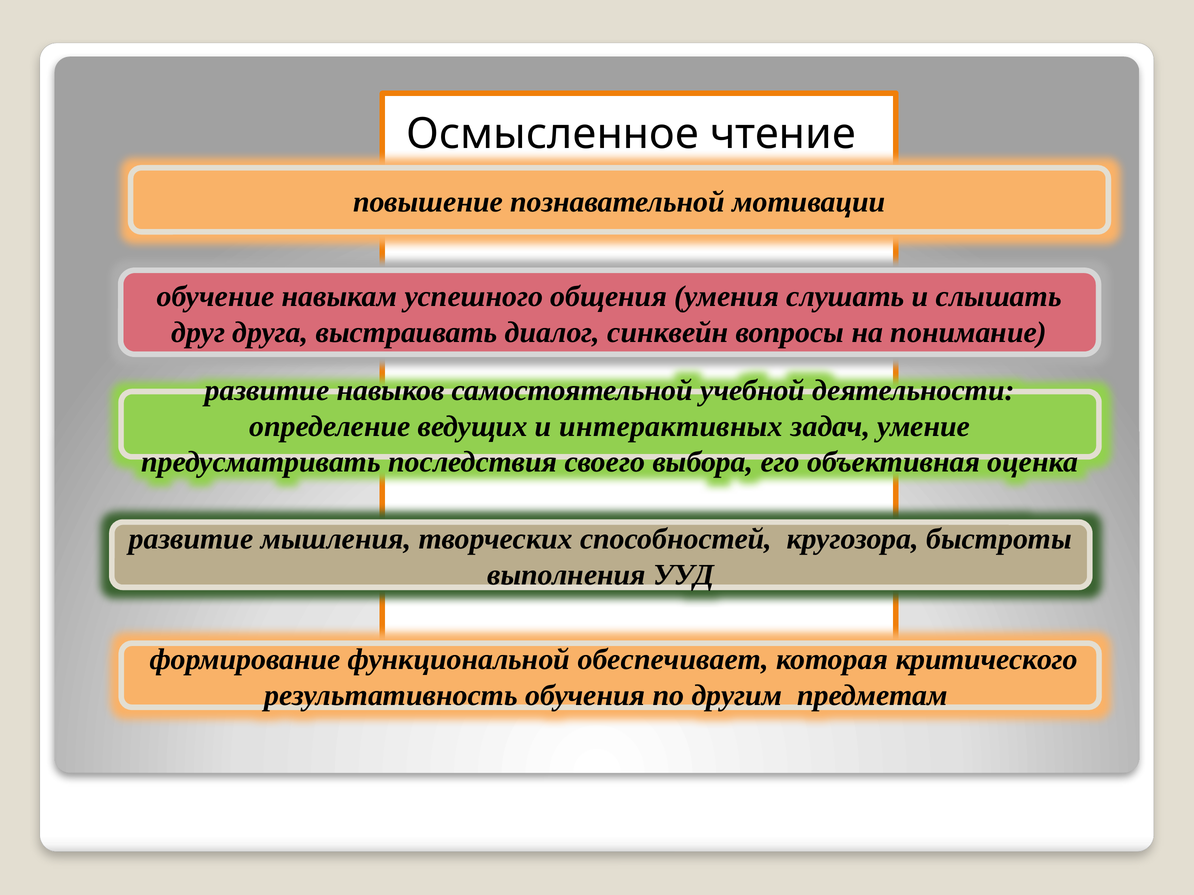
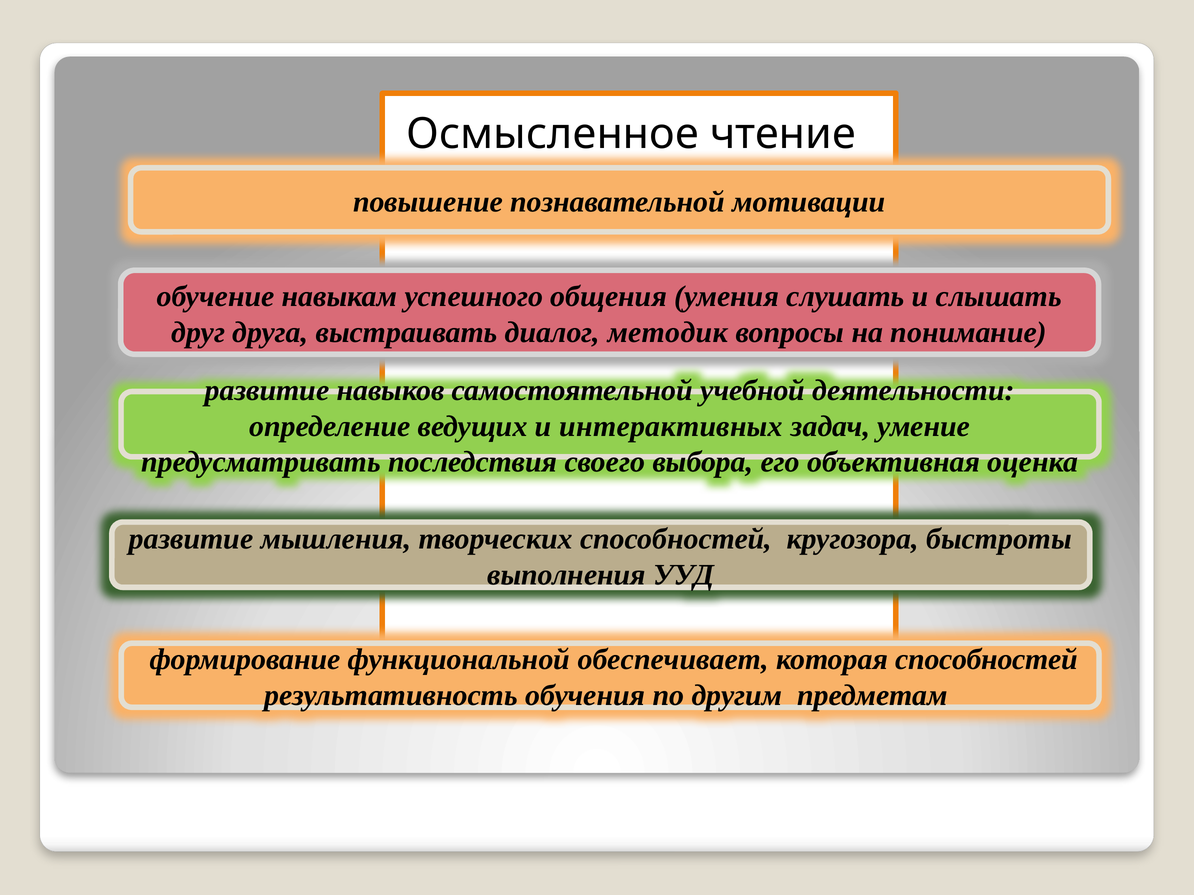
синквейн: синквейн -> методик (668, 332)
которая критического: критического -> способностей (987, 660)
